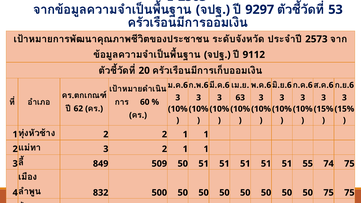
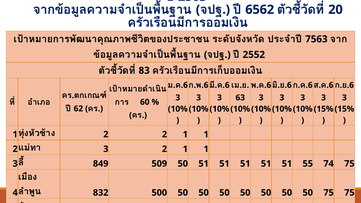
9297: 9297 -> 6562 (260, 10)
53: 53 -> 20 (335, 10)
2573: 2573 -> 7563 (316, 39)
9112: 9112 -> 2552 (254, 55)
20: 20 -> 83 (144, 71)
